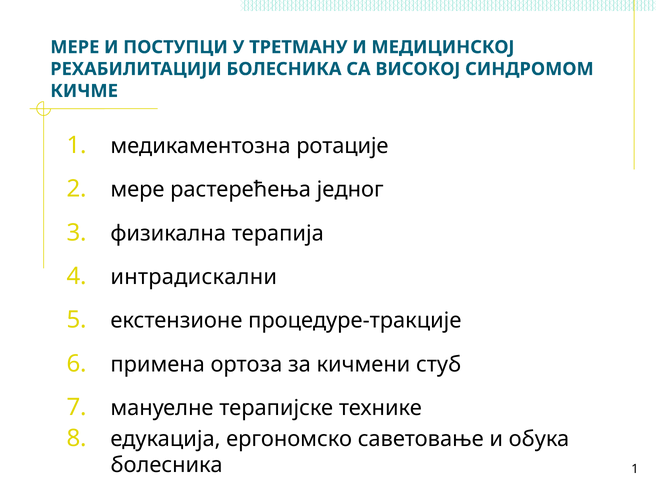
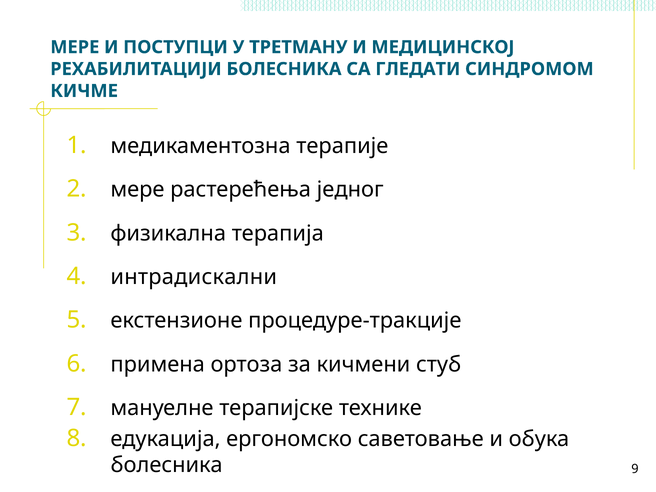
ВИСОКОЈ: ВИСОКОЈ -> ГЛЕДАТИ (418, 69)
ротације: ротације -> терапије (342, 146)
болесника 1: 1 -> 9 (635, 469)
